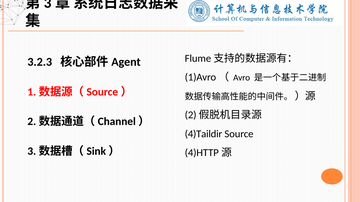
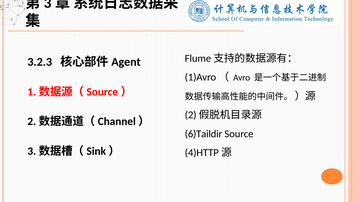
4)Taildir: 4)Taildir -> 6)Taildir (203, 134)
